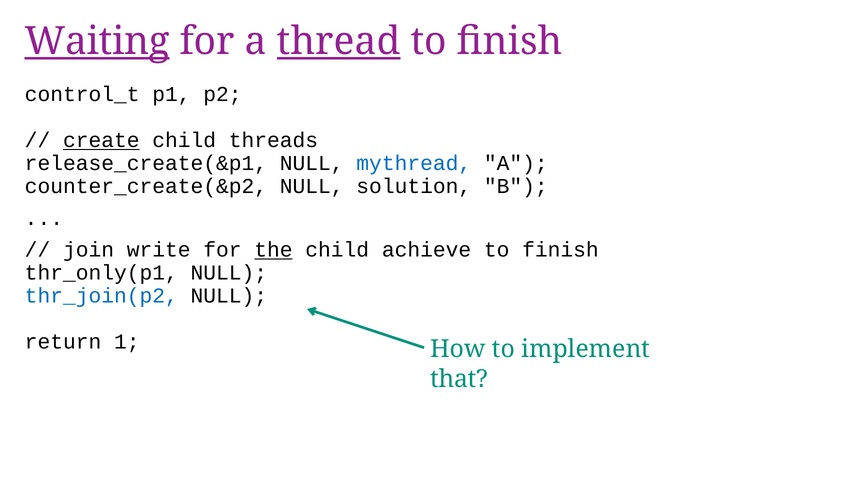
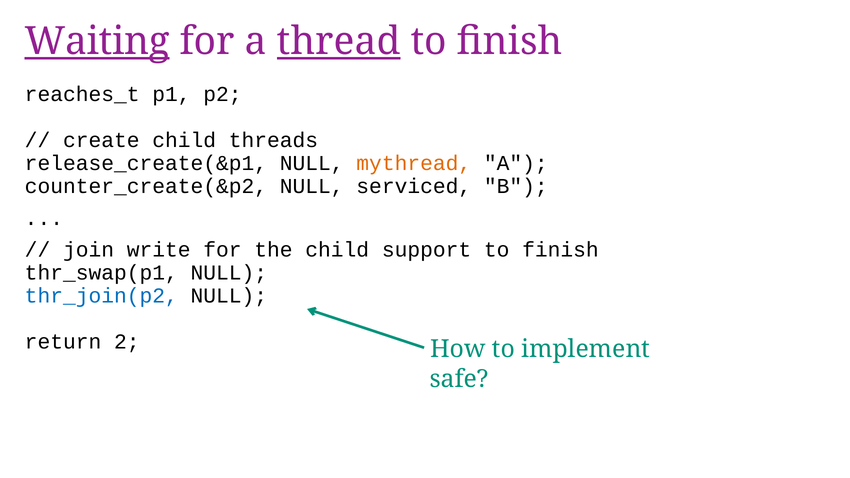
control_t: control_t -> reaches_t (82, 95)
create underline: present -> none (101, 140)
mythread colour: blue -> orange (414, 163)
solution: solution -> serviced (414, 186)
the underline: present -> none (273, 250)
achieve: achieve -> support (427, 250)
thr_only(p1: thr_only(p1 -> thr_swap(p1 (101, 273)
1: 1 -> 2 (127, 342)
that: that -> safe (459, 379)
